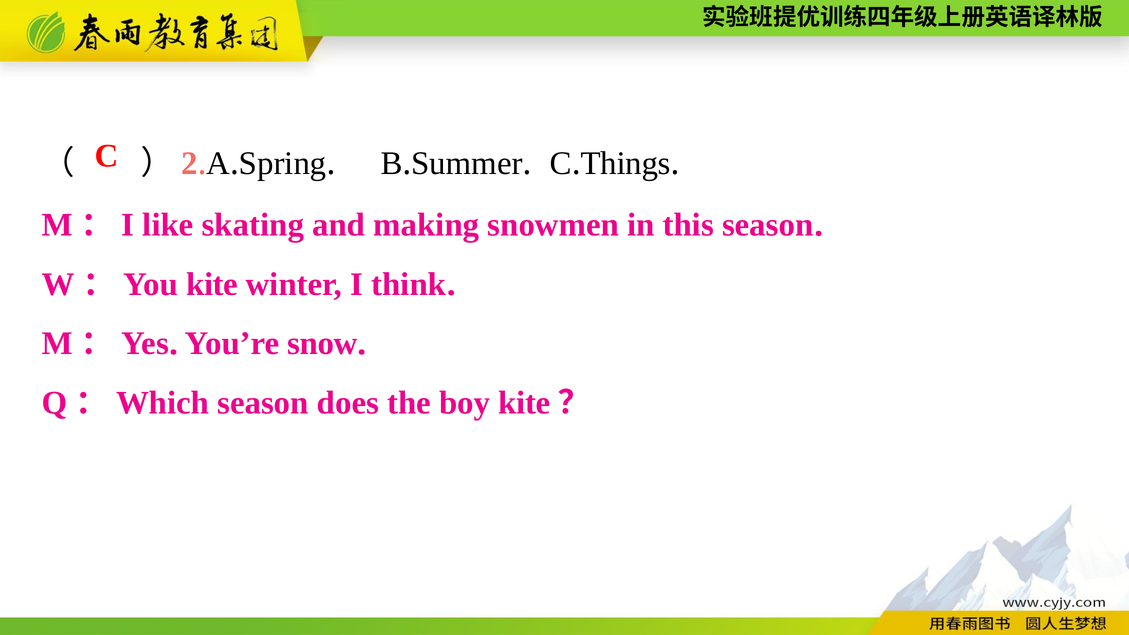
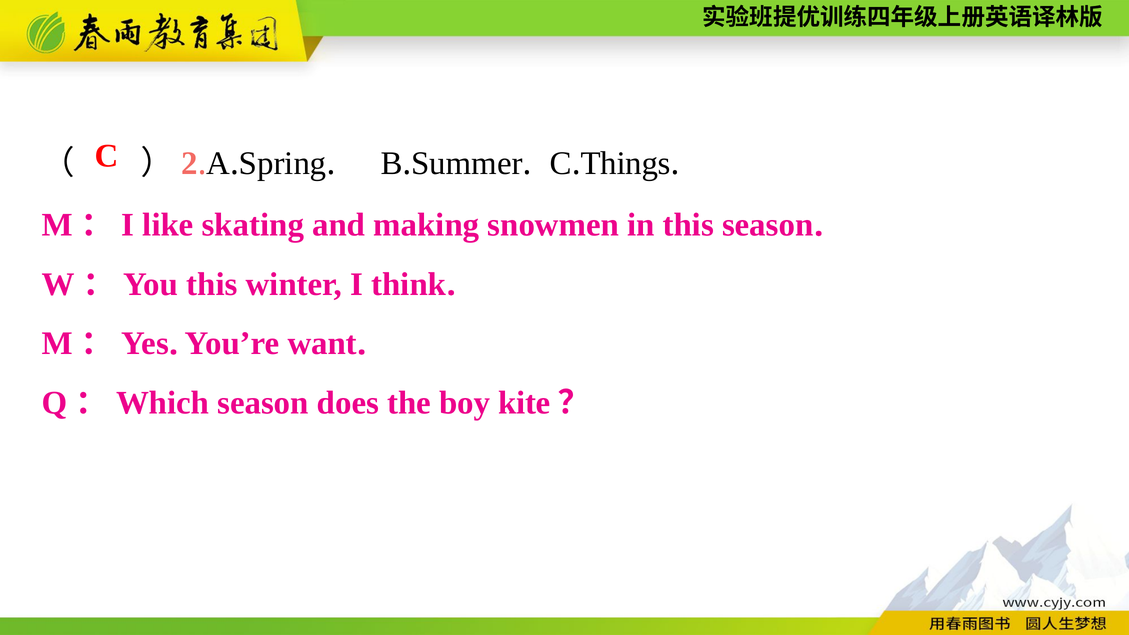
kite: kite -> this (212, 284)
snow: snow -> want (322, 344)
